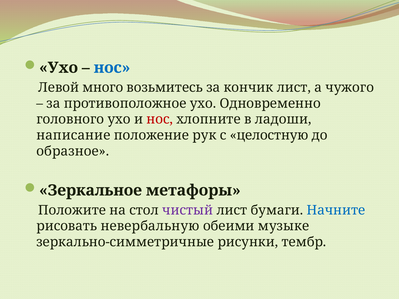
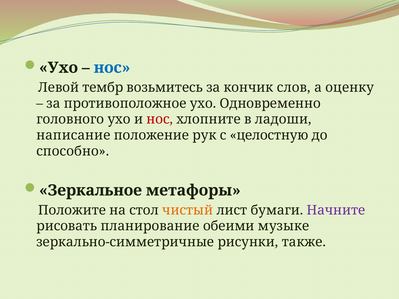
много: много -> тембр (103, 88)
кончик лист: лист -> слов (294, 88)
чужого: чужого -> оценку (350, 88)
образное: образное -> способно (73, 151)
чистый colour: purple -> orange (188, 210)
Начните colour: blue -> purple (336, 210)
невербальную: невербальную -> планирование (150, 226)
тембр: тембр -> также (304, 242)
